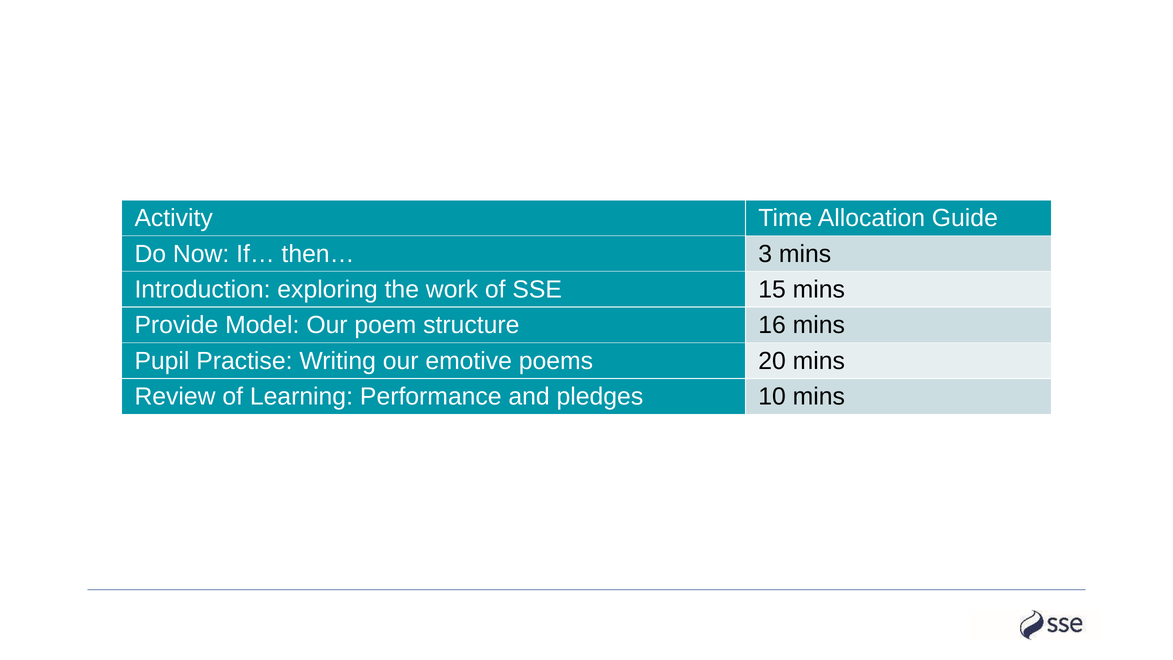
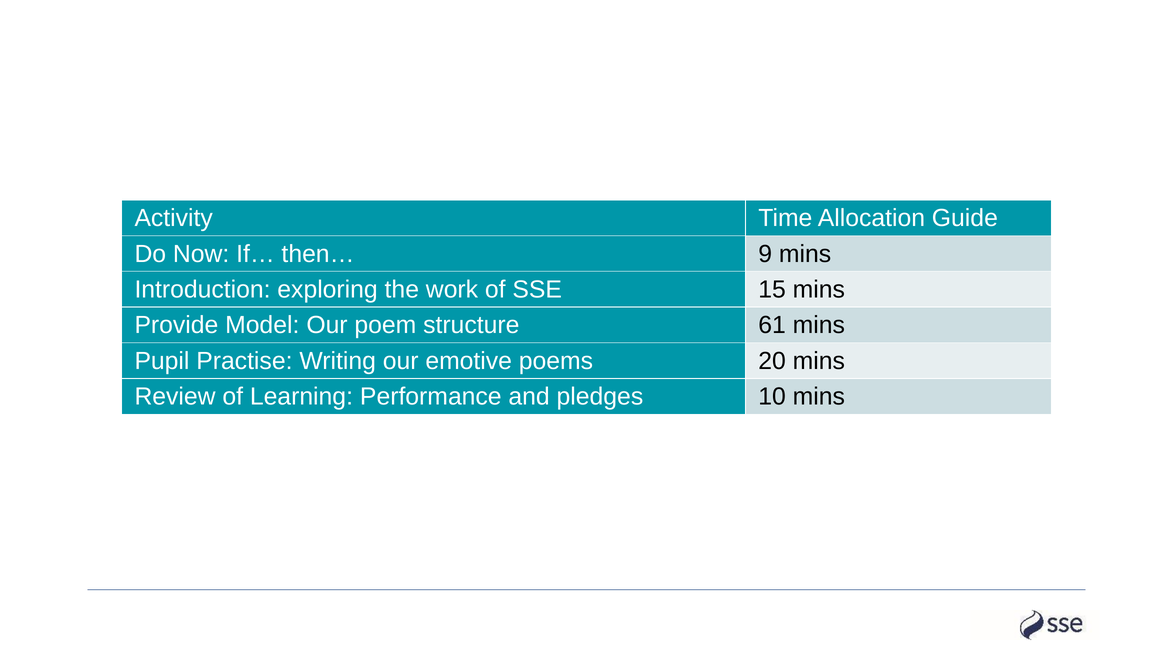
3: 3 -> 9 (765, 254)
16: 16 -> 61 (772, 325)
